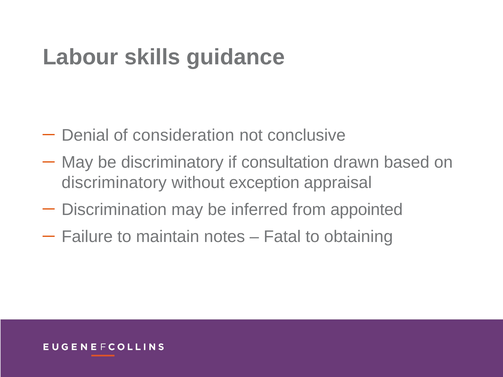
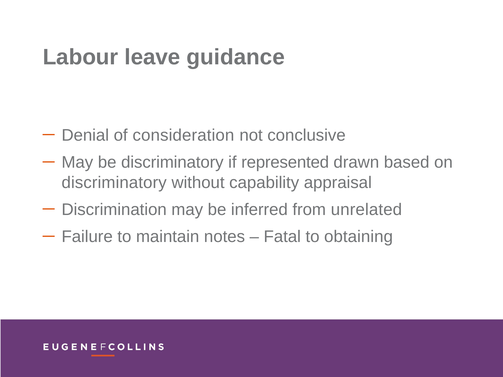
skills: skills -> leave (152, 57)
consultation: consultation -> represented (285, 163)
exception: exception -> capability (264, 183)
appointed: appointed -> unrelated (366, 210)
